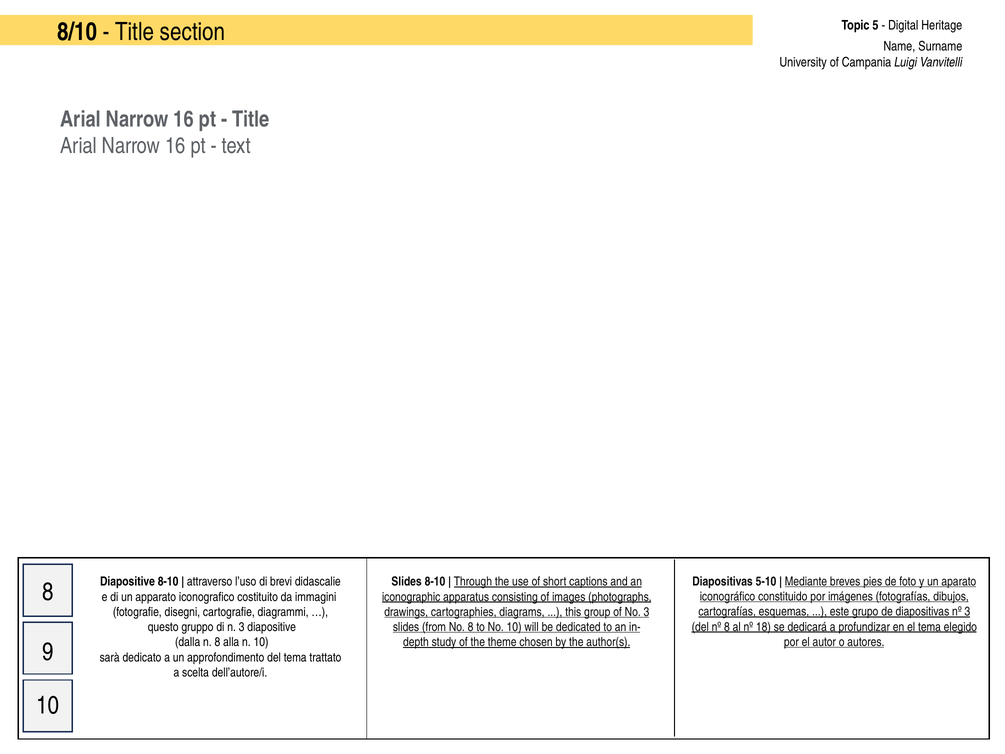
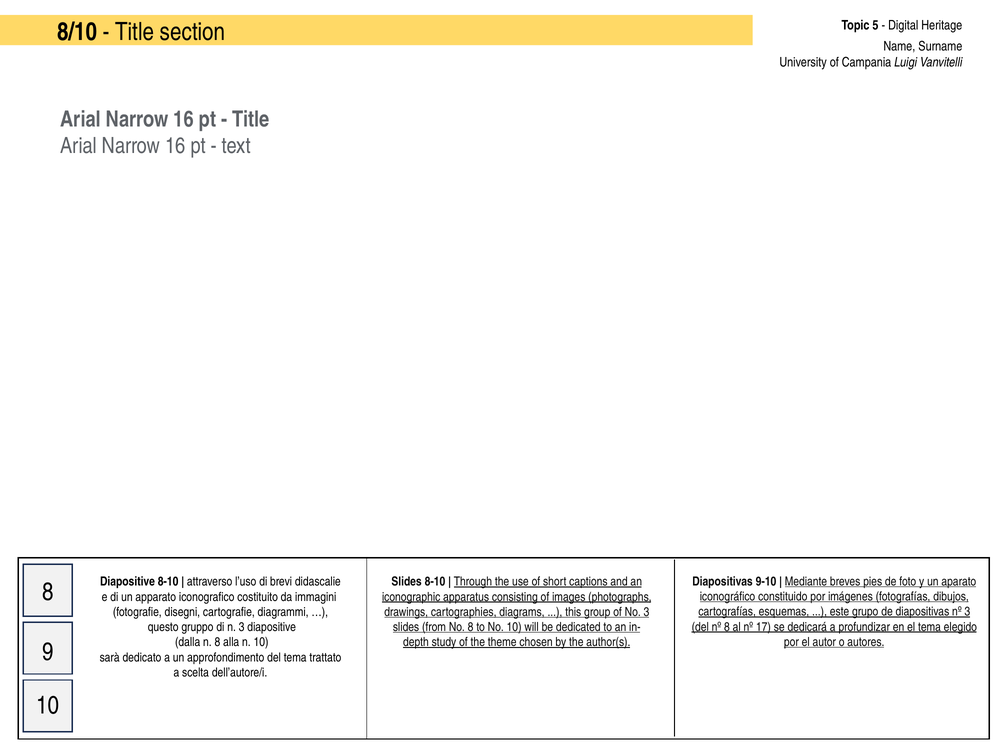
5-10: 5-10 -> 9-10 (766, 581)
18: 18 -> 17 (763, 627)
